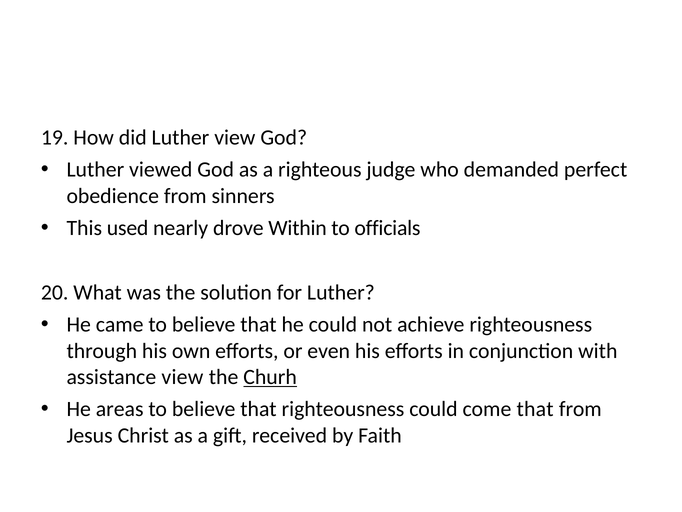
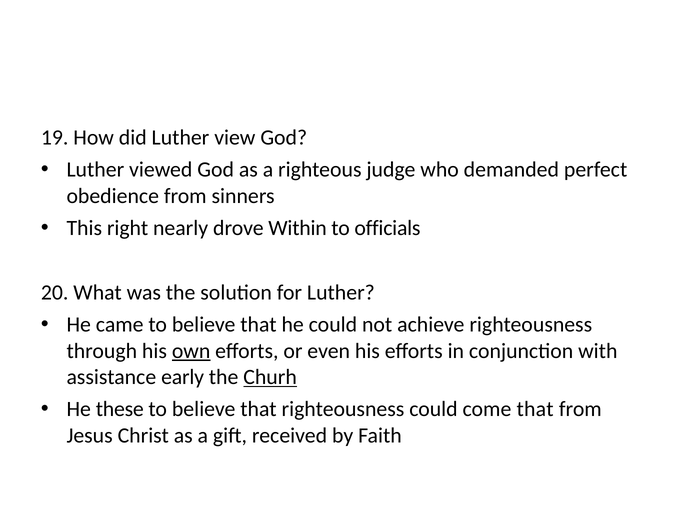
used: used -> right (128, 228)
own underline: none -> present (191, 351)
assistance view: view -> early (183, 377)
areas: areas -> these (120, 409)
